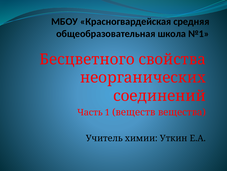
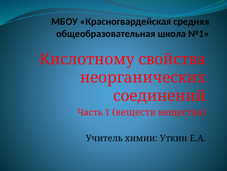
Бесцветного: Бесцветного -> Кислотному (87, 59)
